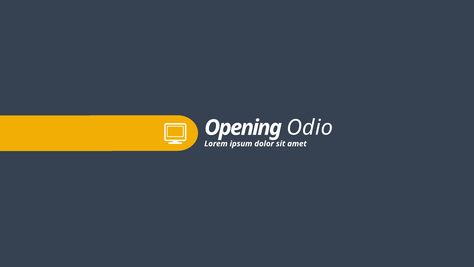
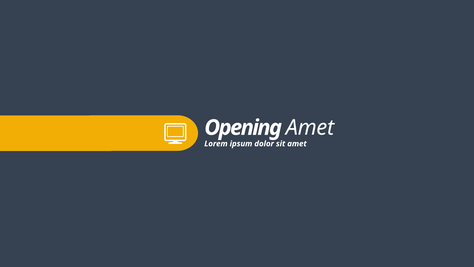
Odio: Odio -> Amet (310, 127)
